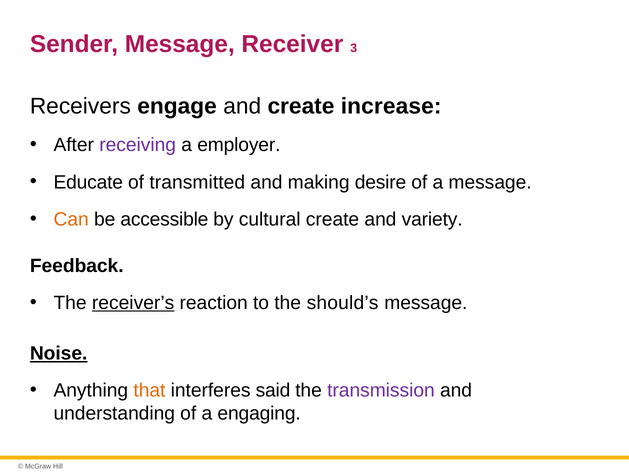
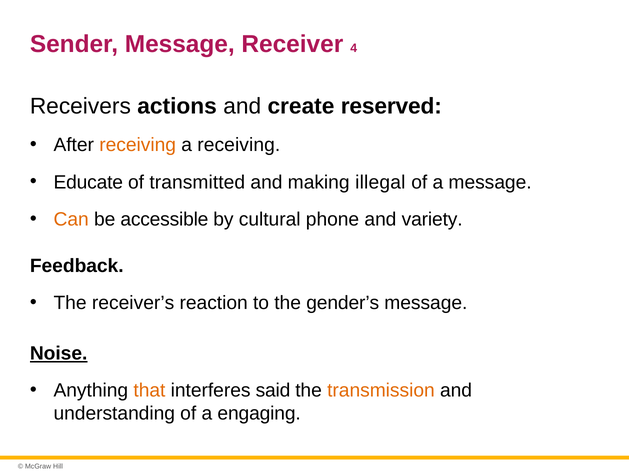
3: 3 -> 4 (354, 48)
engage: engage -> actions (177, 106)
increase: increase -> reserved (391, 106)
receiving colour: purple -> orange (138, 145)
a employer: employer -> receiving (239, 145)
desire: desire -> illegal (380, 182)
cultural create: create -> phone (333, 219)
receiver’s underline: present -> none (133, 303)
should’s: should’s -> gender’s (343, 303)
transmission colour: purple -> orange (381, 390)
